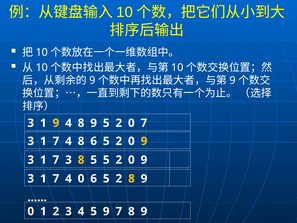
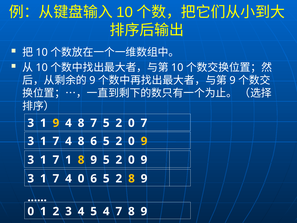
4 8 9: 9 -> 7 (94, 123)
1 7 3: 3 -> 1 (68, 160)
5: 5 -> 9 (94, 160)
5 9: 9 -> 4 (106, 211)
